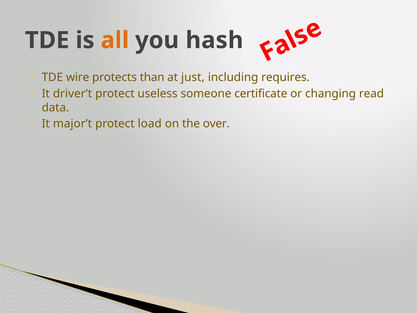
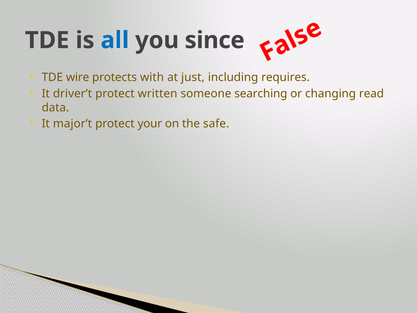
all colour: orange -> blue (115, 40)
hash: hash -> since (215, 40)
than: than -> with (152, 77)
useless: useless -> written (158, 94)
certificate: certificate -> searching (261, 94)
load: load -> your (150, 124)
over: over -> safe (216, 124)
